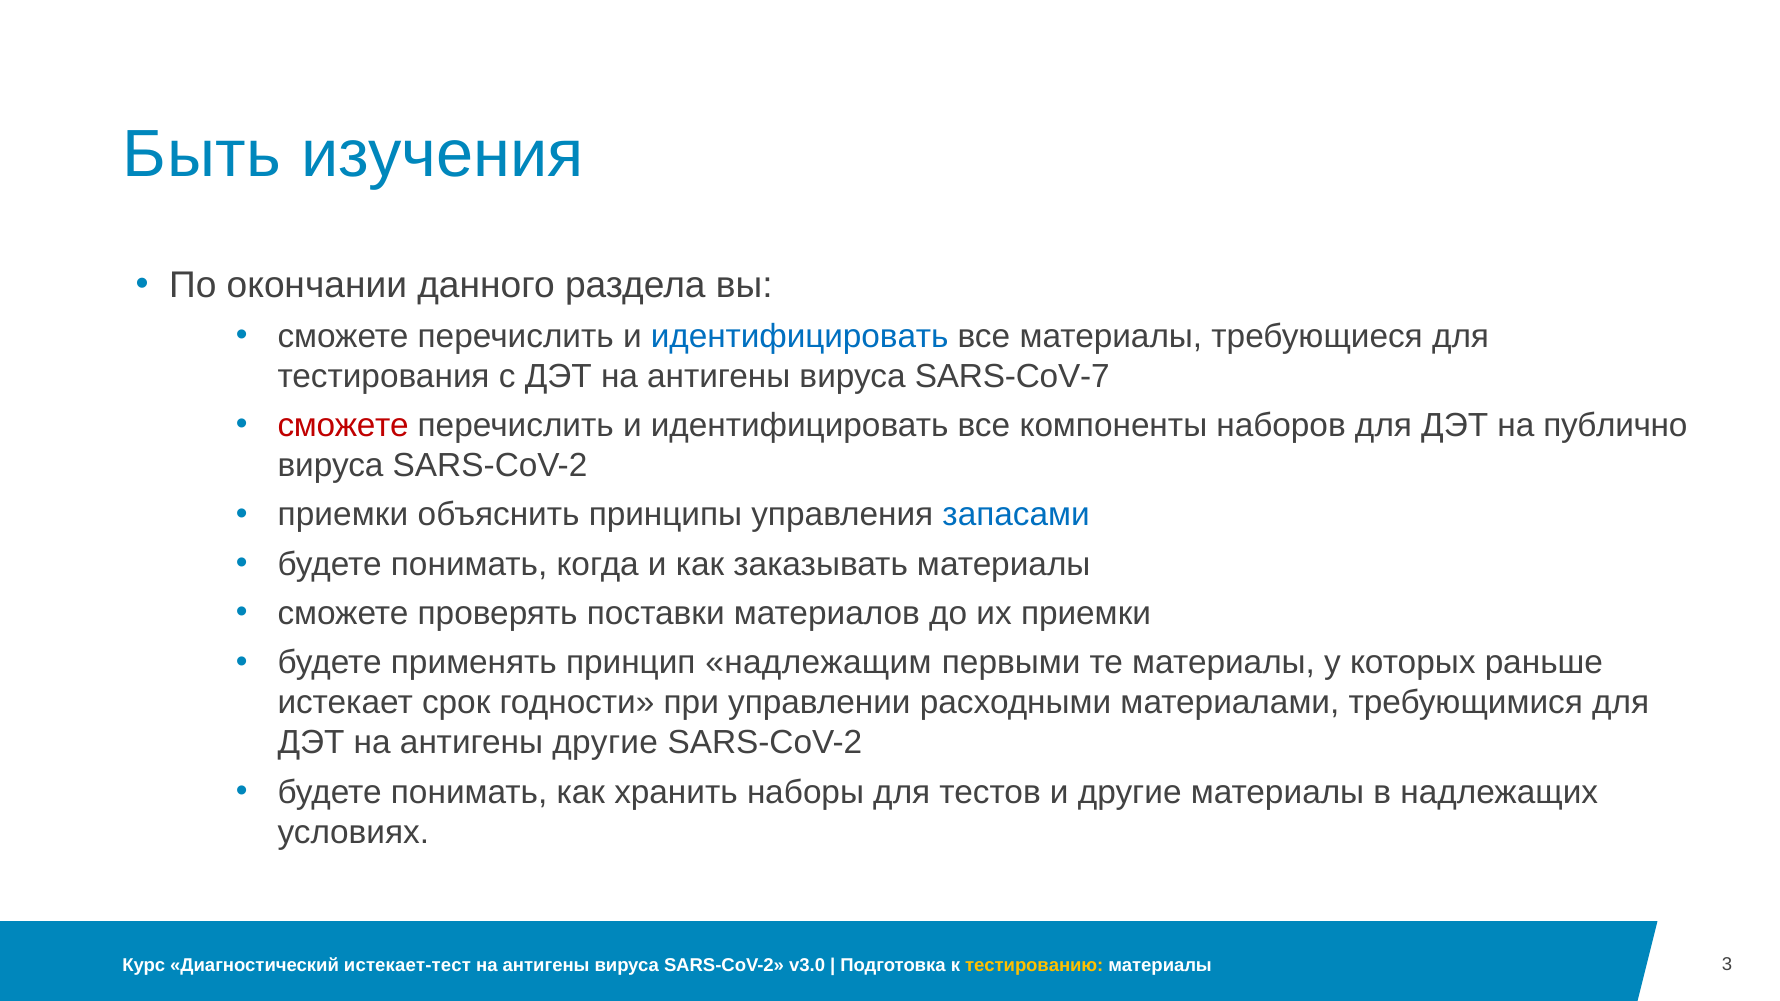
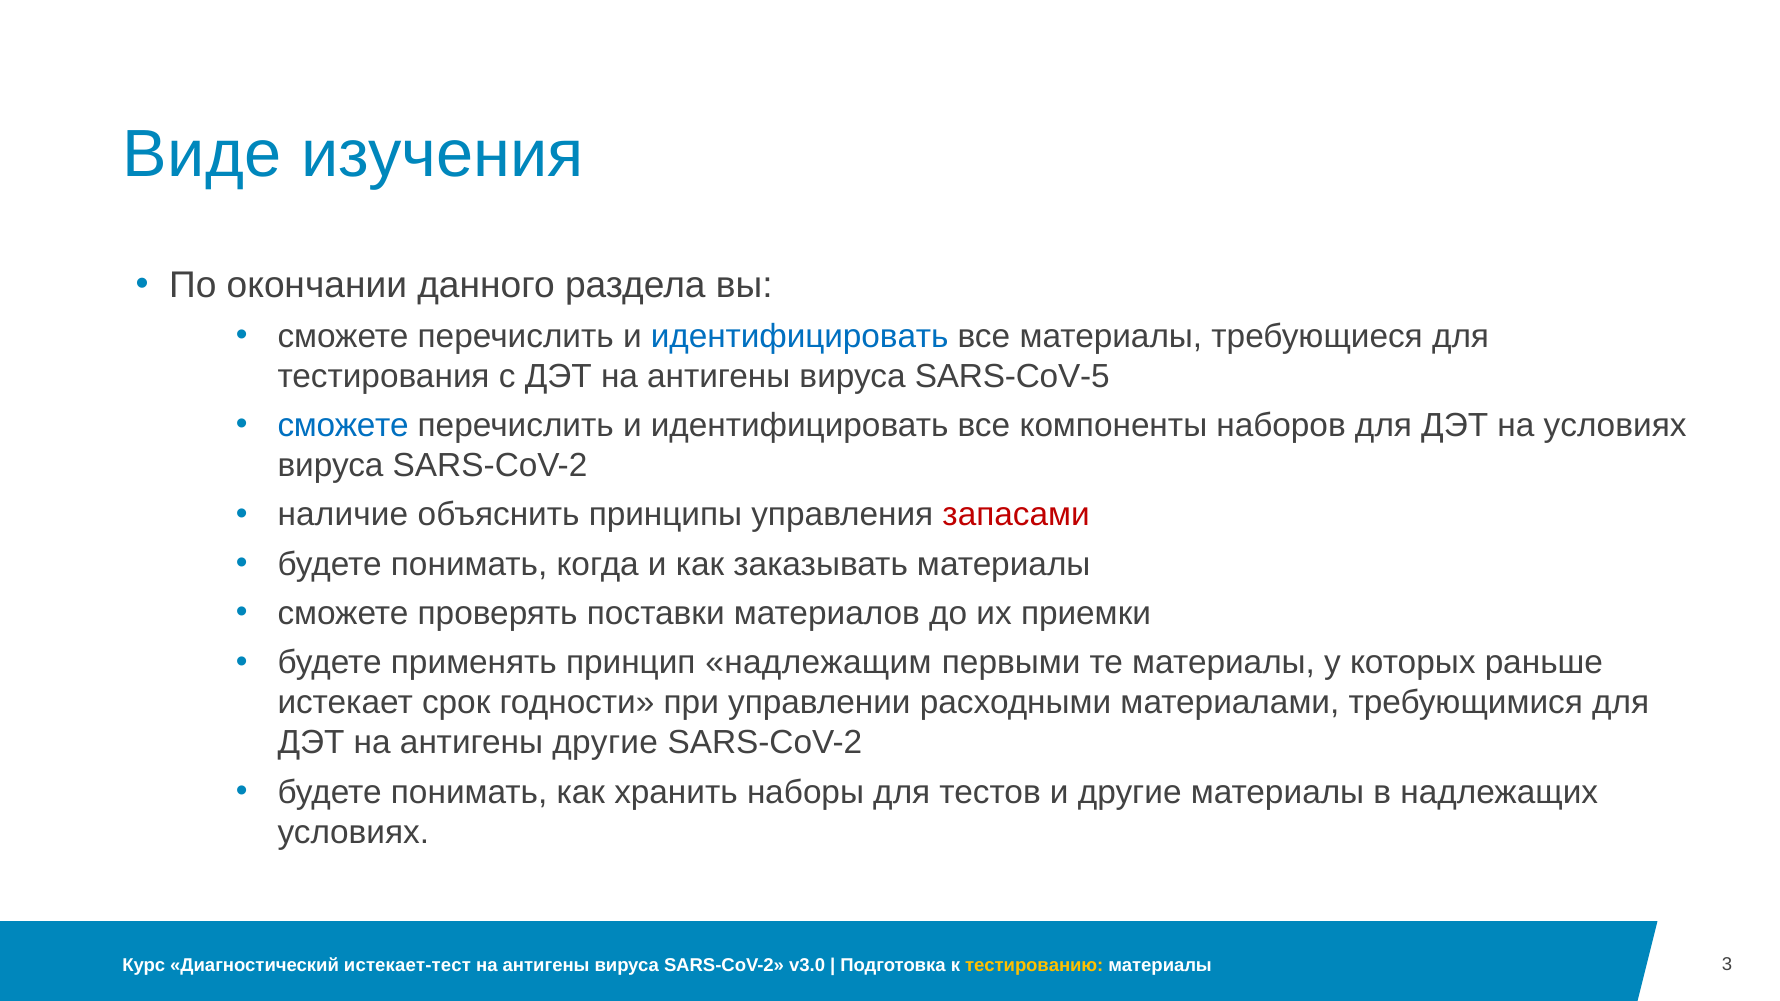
Быть: Быть -> Виде (202, 154)
SARS-CoV-7: SARS-CoV-7 -> SARS-CoV-5 (1012, 376)
сможете colour: red -> blue (343, 426)
на публично: публично -> условиях (1615, 426)
приемки: приемки -> наличие (343, 515)
запасами colour: blue -> red (1016, 515)
